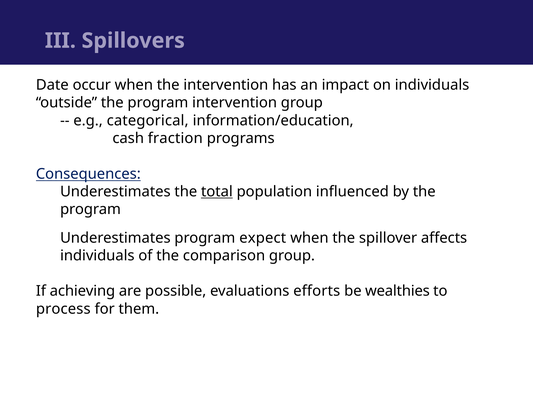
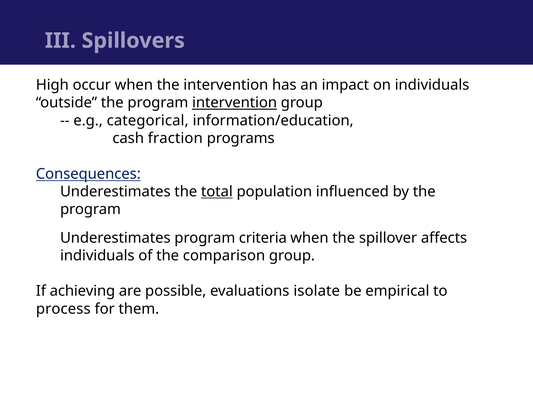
Date: Date -> High (52, 85)
intervention underline: none -> present (235, 103)
expect: expect -> criteria (263, 238)
efforts: efforts -> isolate (317, 291)
wealthies: wealthies -> empirical (397, 291)
